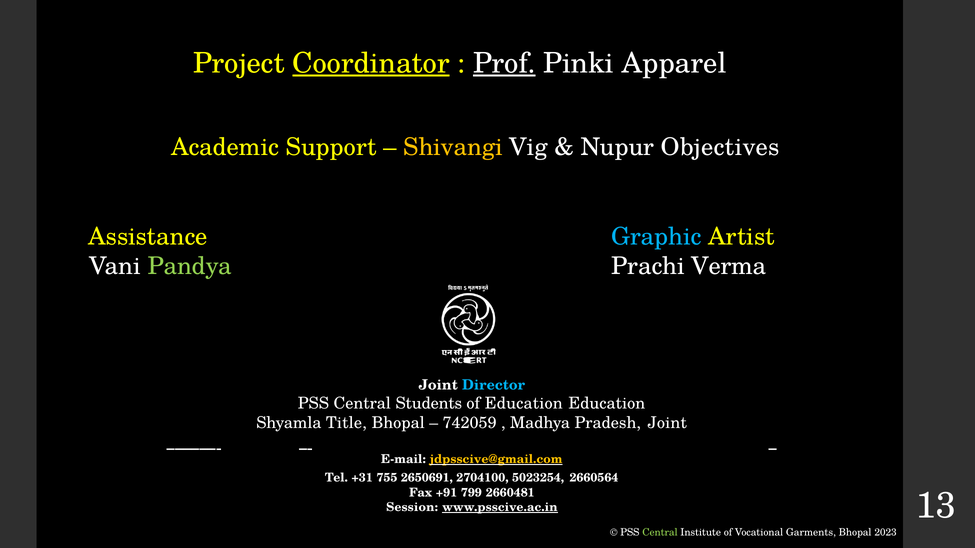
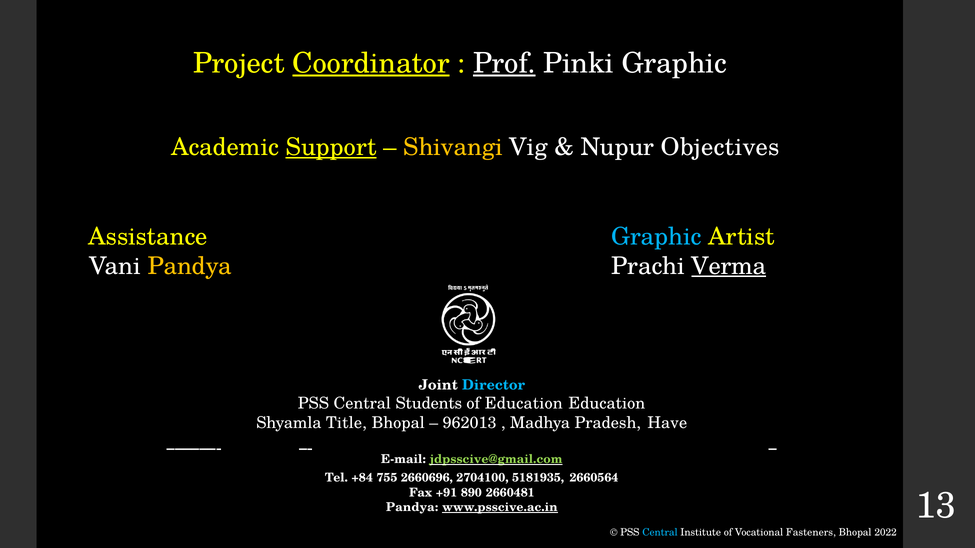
Pinki Apparel: Apparel -> Graphic (674, 63)
Support underline: none -> present (331, 147)
Pandya colour: light green -> yellow (190, 266)
Verma underline: none -> present (729, 266)
742059: 742059 -> 962013 (470, 423)
Pradesh Joint: Joint -> Have (667, 423)
jdpsscive@gmail.com colour: yellow -> light green (496, 460)
+31: +31 -> +84 (362, 478)
2650691: 2650691 -> 2660696 (427, 478)
5023254: 5023254 -> 5181935 (538, 478)
799: 799 -> 890 (471, 493)
Session: Session -> Pandya (412, 508)
Central colour: light green -> light blue (660, 533)
Garments: Garments -> Fasteners (811, 533)
2023: 2023 -> 2022 (886, 533)
